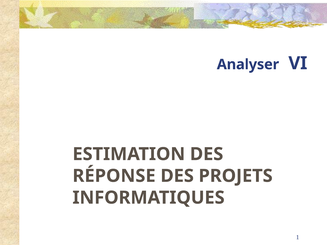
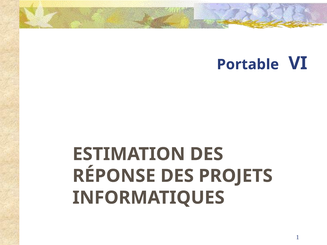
Analyser: Analyser -> Portable (248, 65)
